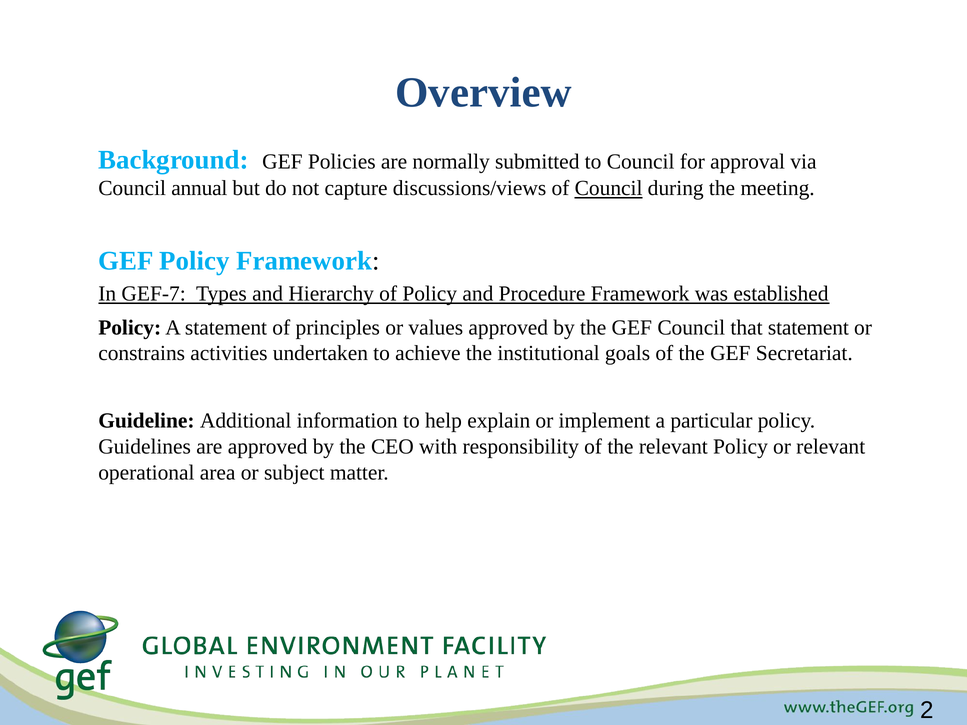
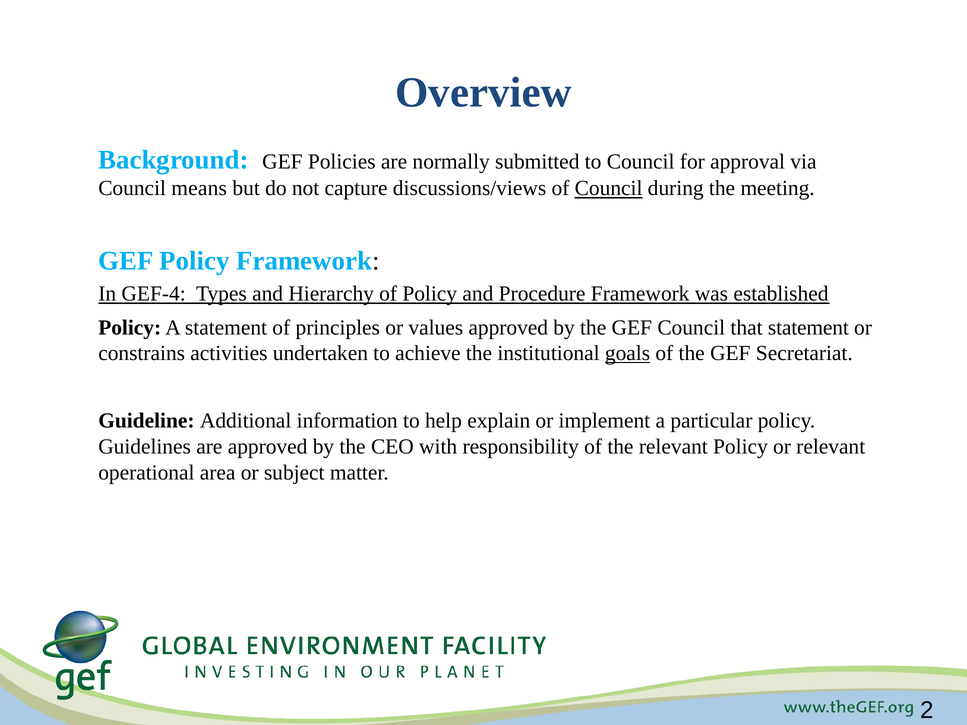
annual: annual -> means (199, 188)
GEF-7: GEF-7 -> GEF-4 (154, 294)
goals underline: none -> present (628, 353)
